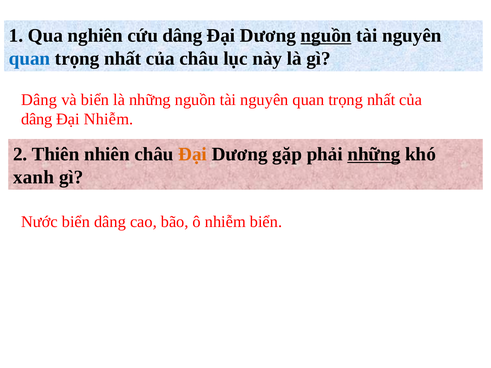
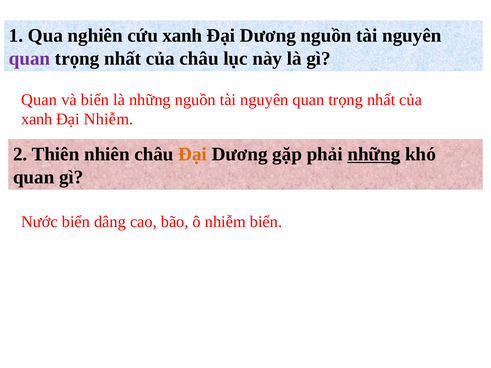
cứu dâng: dâng -> xanh (182, 36)
nguồn underline: present -> none (326, 36)
quan colour: blue -> purple (30, 59)
Dâng: Dâng -> Quan (39, 100)
dâng: dâng -> xanh (37, 119)
xanh: xanh -> quan (34, 177)
